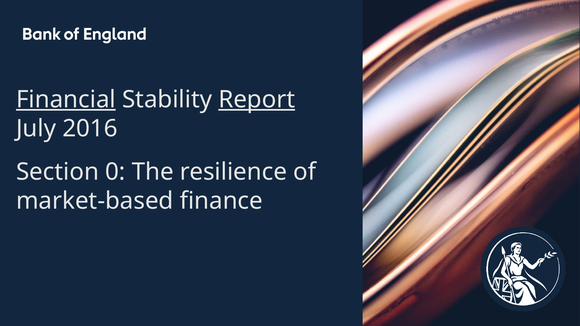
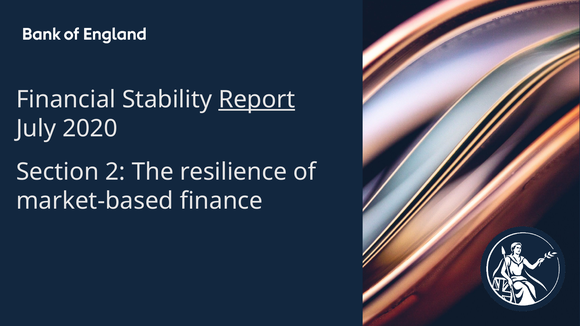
Financial underline: present -> none (66, 100)
2016: 2016 -> 2020 (90, 129)
0: 0 -> 2 (115, 172)
